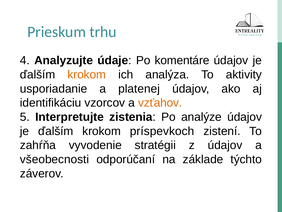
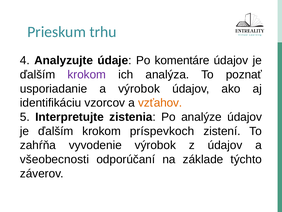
krokom colour: orange -> purple (87, 74)
aktivity: aktivity -> poznať (244, 74)
a platenej: platenej -> výrobok (139, 89)
vyvodenie stratégii: stratégii -> výrobok (155, 145)
